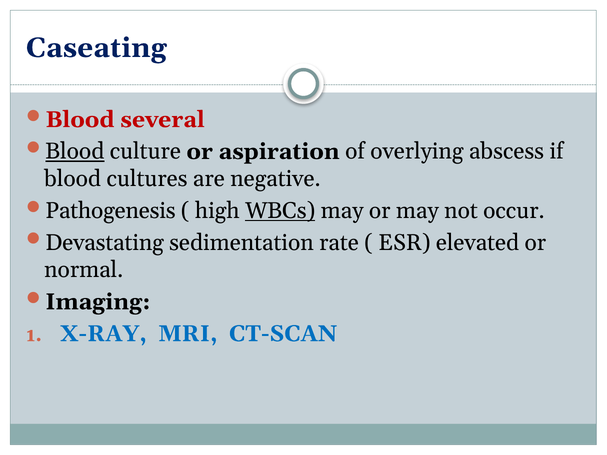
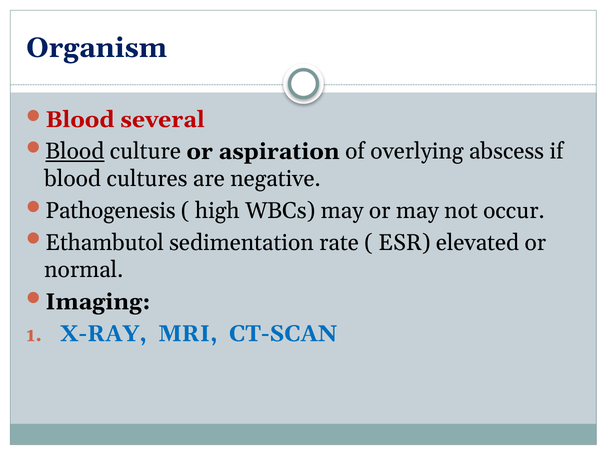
Caseating: Caseating -> Organism (96, 48)
WBCs underline: present -> none (280, 211)
Devastating: Devastating -> Ethambutol (105, 243)
